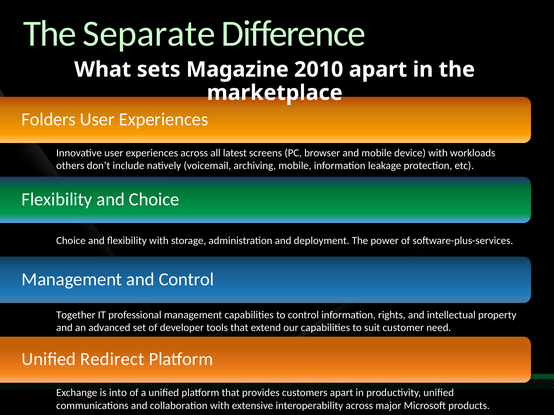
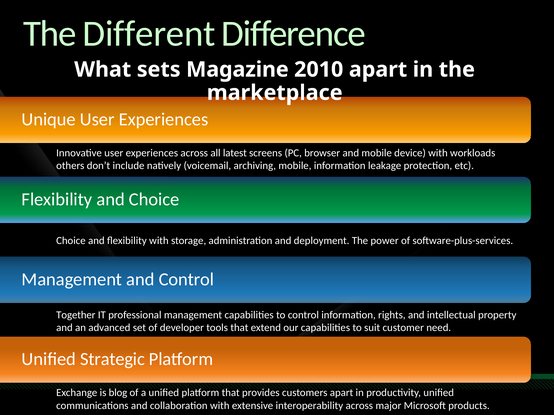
Separate: Separate -> Different (149, 34)
Folders: Folders -> Unique (49, 120)
Redirect: Redirect -> Strategic (112, 360)
into: into -> blog (118, 393)
